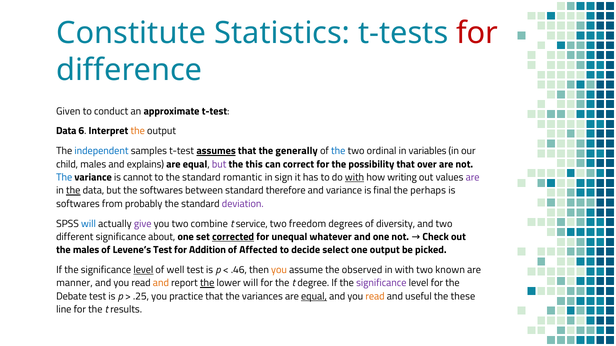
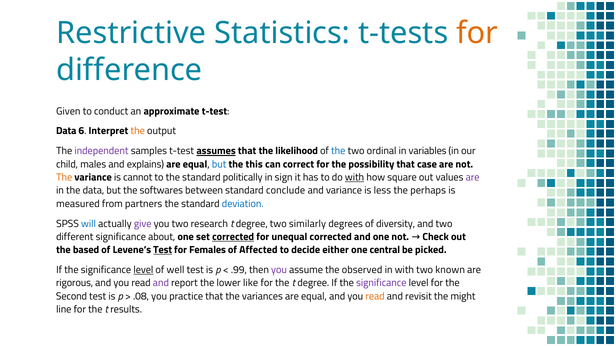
Constitute: Constitute -> Restrictive (131, 33)
for colour: red -> orange (477, 33)
independent colour: blue -> purple (101, 151)
generally: generally -> likelihood (297, 151)
but colour: purple -> blue (219, 164)
over: over -> case (427, 164)
The colour: blue -> orange (64, 178)
romantic: romantic -> politically (243, 178)
writing: writing -> square (402, 178)
the underline: present -> none (73, 191)
therefore: therefore -> conclude (286, 191)
final: final -> less (382, 191)
softwares: softwares -> measured (78, 204)
probably: probably -> partners (144, 204)
deviation colour: purple -> blue (243, 204)
combine: combine -> research (209, 224)
service: service -> degree (252, 224)
freedom: freedom -> similarly (307, 224)
unequal whatever: whatever -> corrected (331, 237)
the males: males -> based (86, 250)
Test underline: none -> present (163, 250)
Addition: Addition -> Females (208, 250)
select: select -> either (336, 250)
one output: output -> central (385, 250)
.46: .46 -> .99 (239, 270)
you colour: orange -> purple (279, 270)
manner: manner -> rigorous (75, 284)
and colour: orange -> purple (161, 284)
the underline: present -> none (207, 284)
lower will: will -> like (251, 284)
Debate: Debate -> Second (72, 297)
.25: .25 -> .08 (141, 297)
equal underline: present -> none (314, 297)
useful: useful -> revisit (418, 297)
these: these -> might (463, 297)
